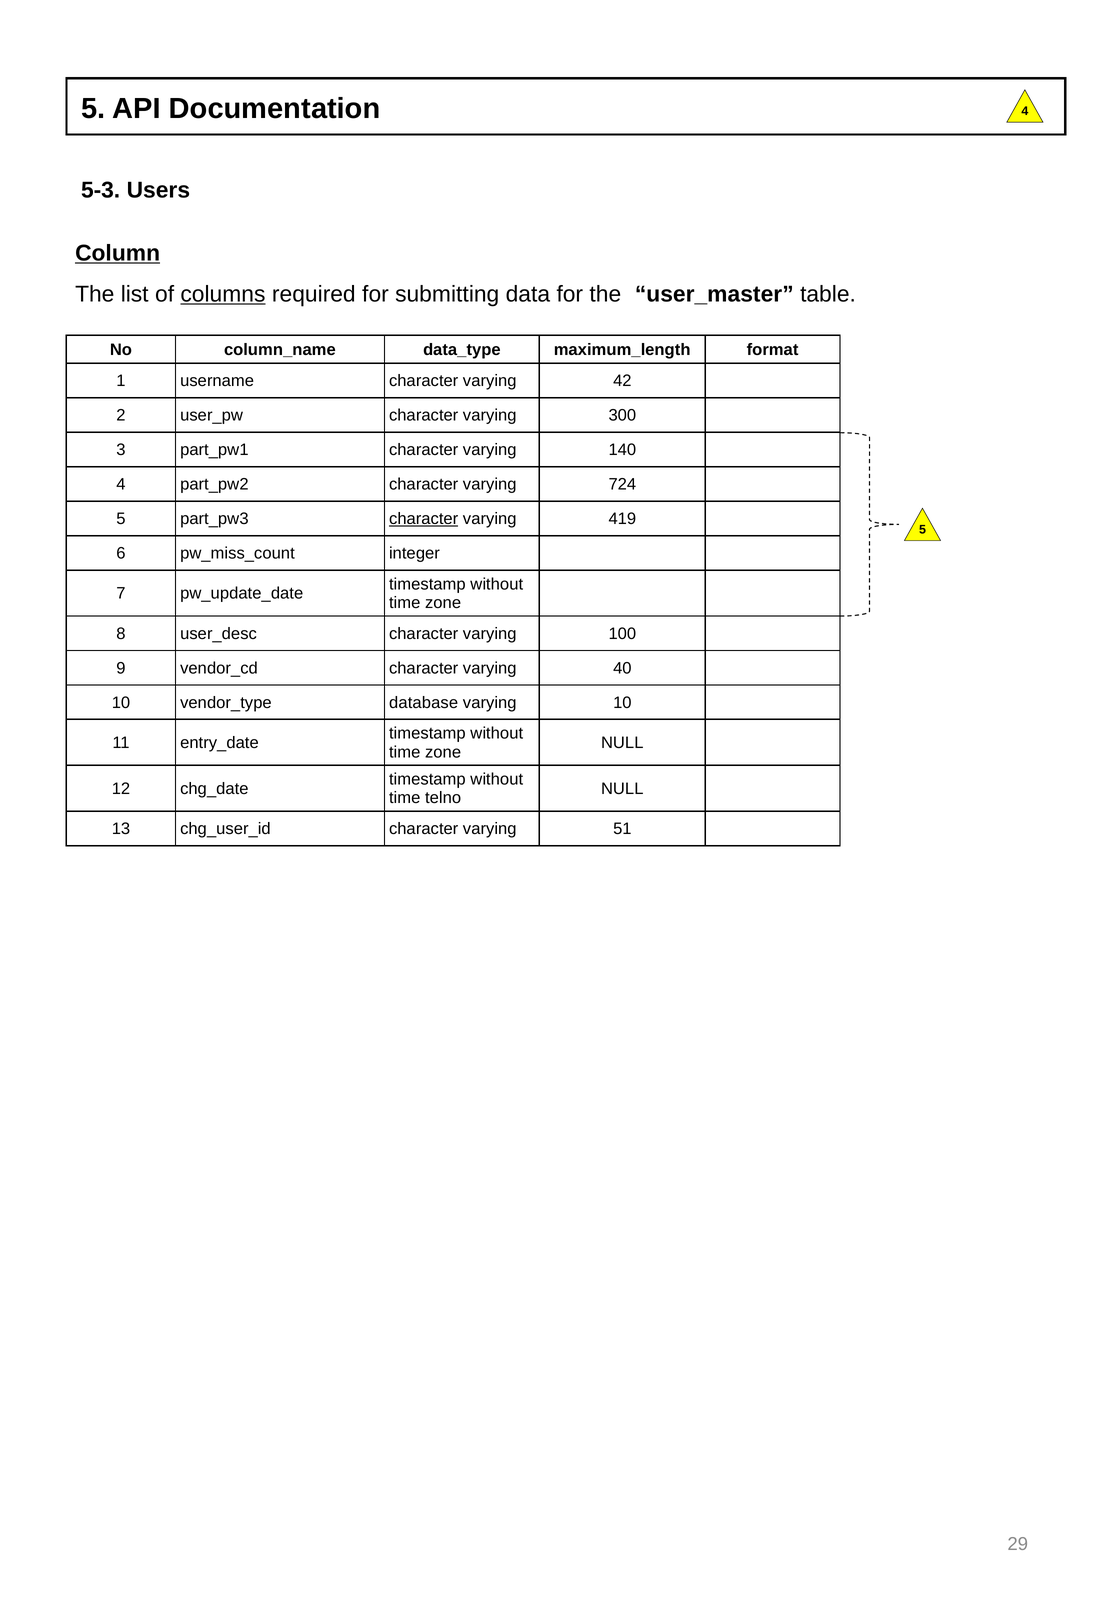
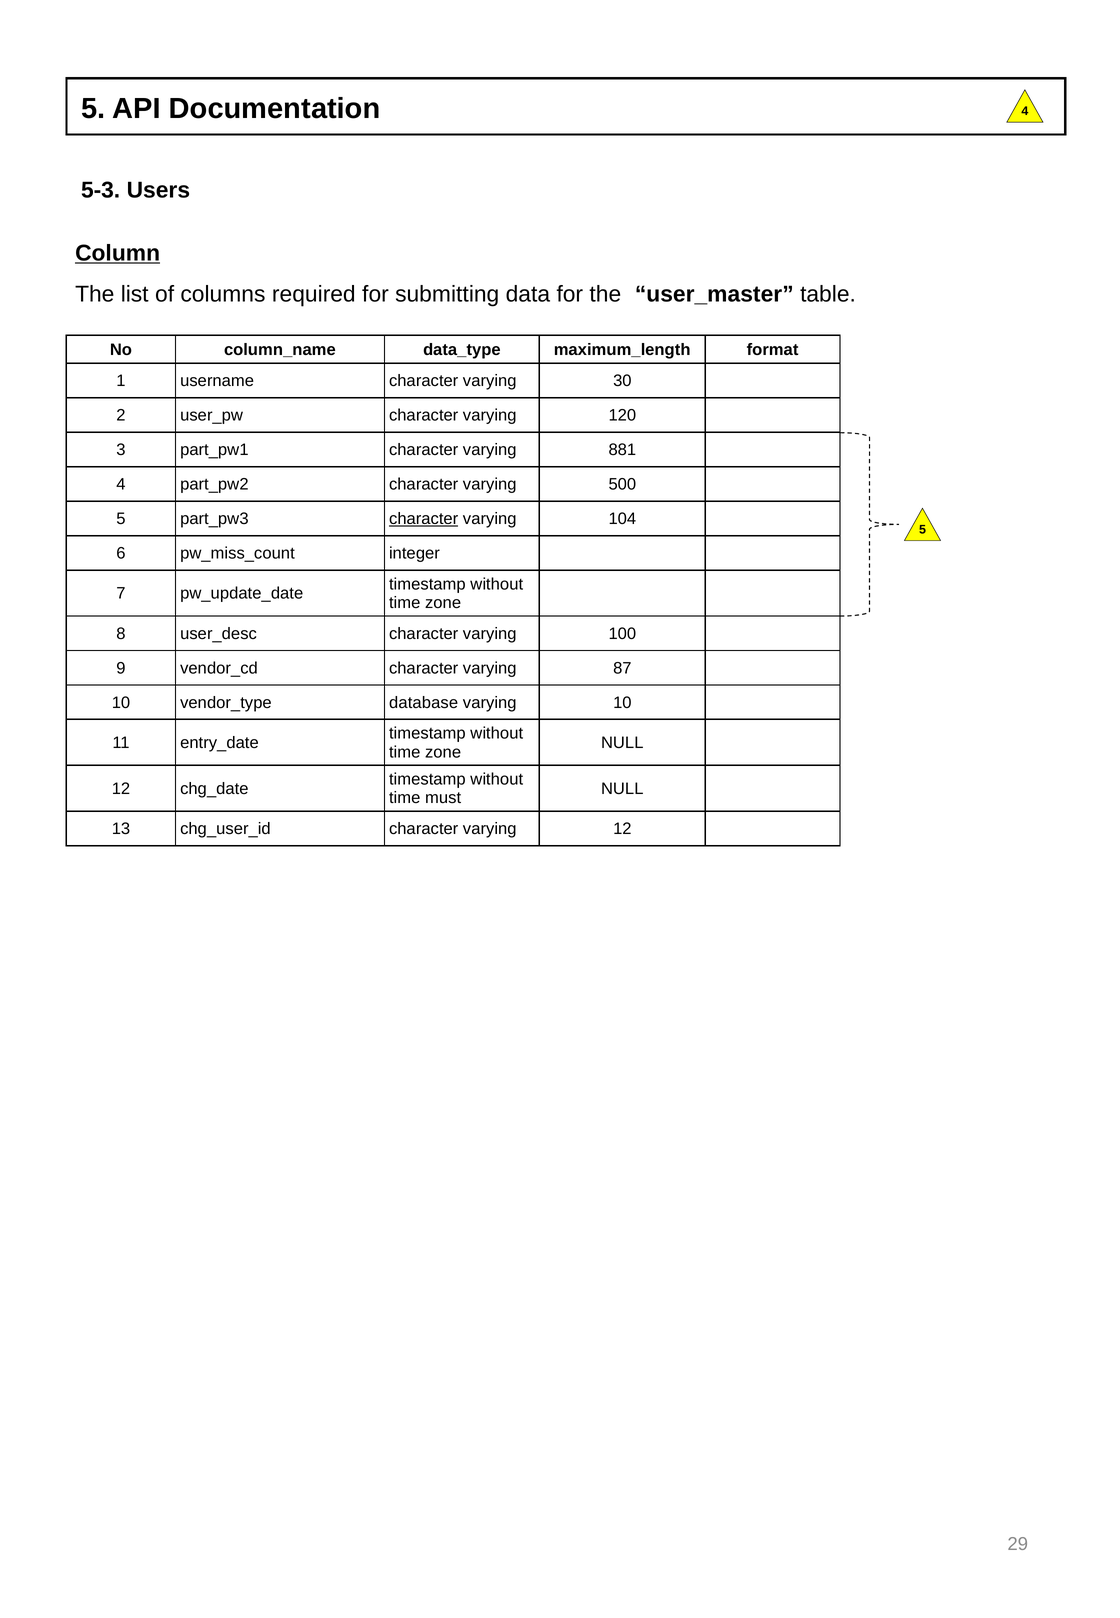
columns underline: present -> none (223, 294)
42: 42 -> 30 (622, 381)
300: 300 -> 120 (622, 415)
140: 140 -> 881 (622, 450)
724: 724 -> 500 (622, 484)
419: 419 -> 104 (622, 519)
40: 40 -> 87 (622, 668)
telno: telno -> must (443, 798)
varying 51: 51 -> 12 (622, 829)
